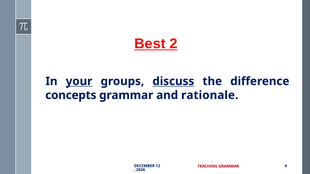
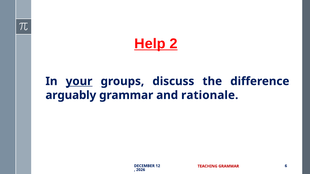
Best: Best -> Help (150, 44)
discuss underline: present -> none (173, 81)
concepts: concepts -> arguably (71, 95)
